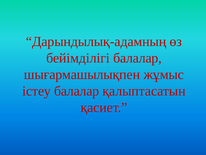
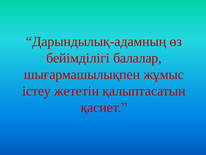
істеу балалар: балалар -> жететін (77, 91)
